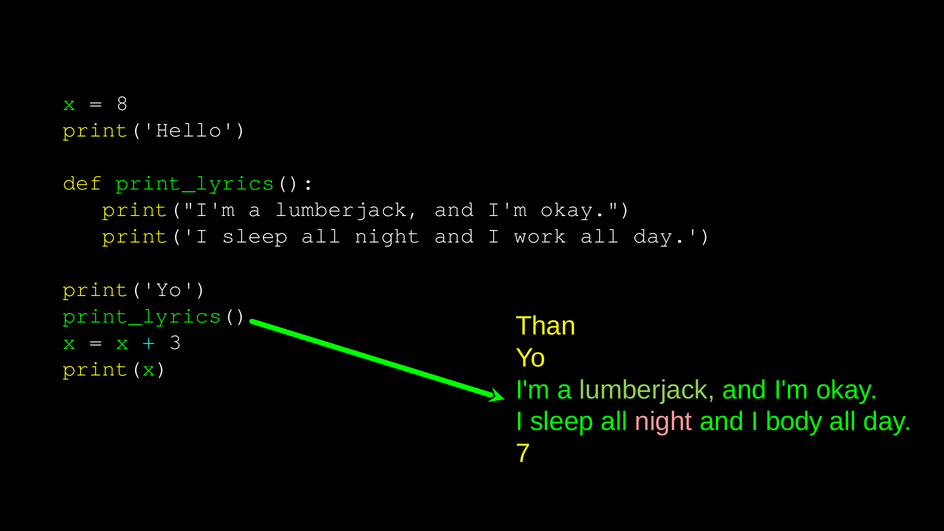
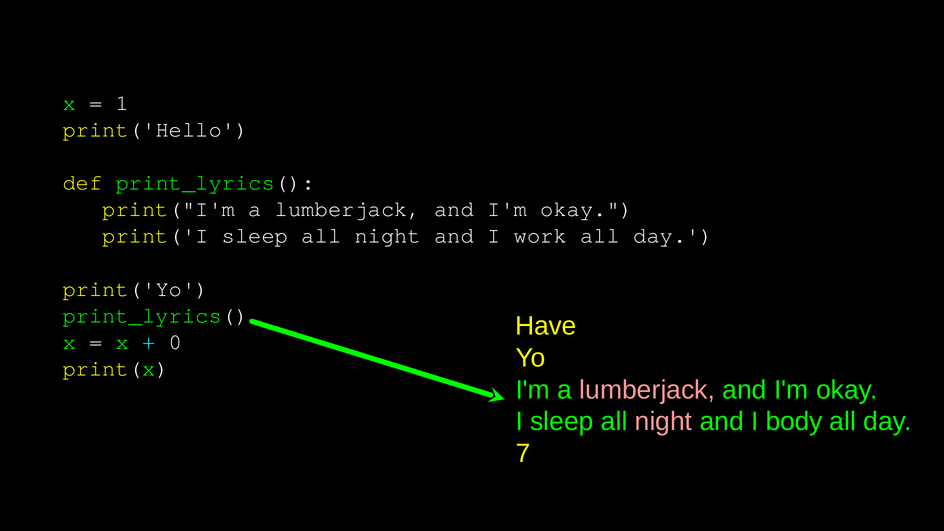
8: 8 -> 1 (122, 103)
Than: Than -> Have (546, 326)
3: 3 -> 0 (175, 342)
lumberjack colour: light green -> pink (647, 390)
